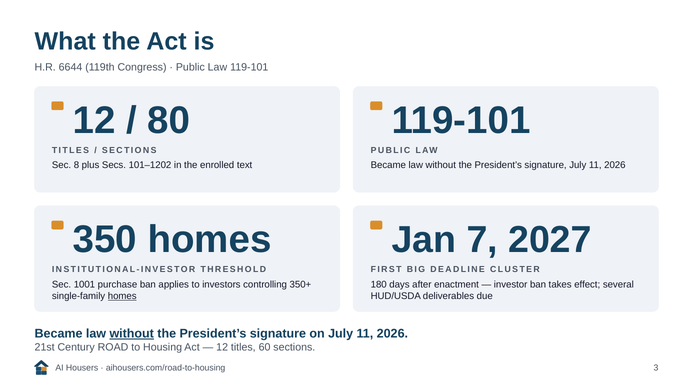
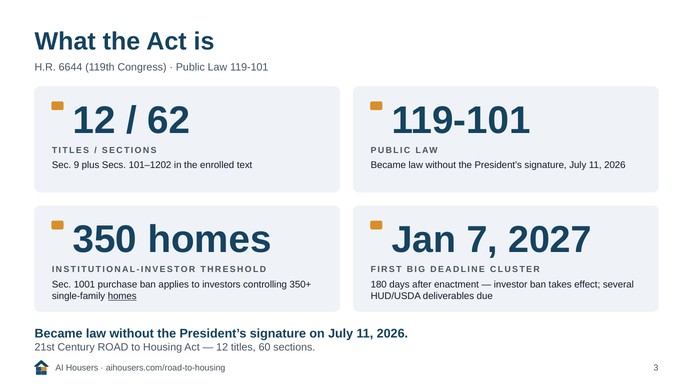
80: 80 -> 62 (169, 120)
8: 8 -> 9 (76, 165)
without underline: present -> none (132, 333)
